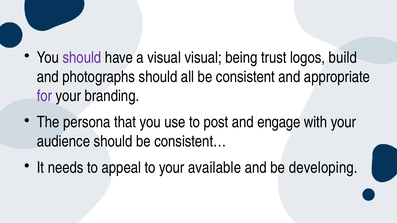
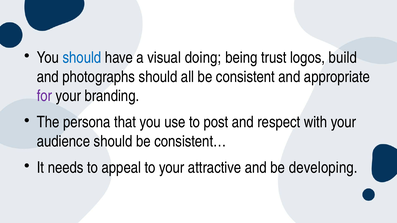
should colour: purple -> blue (82, 58)
visual visual: visual -> doing (203, 58)
engage: engage -> respect (279, 122)
available: available -> attractive (215, 168)
